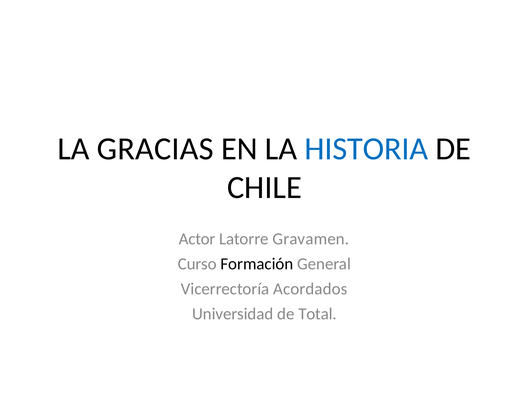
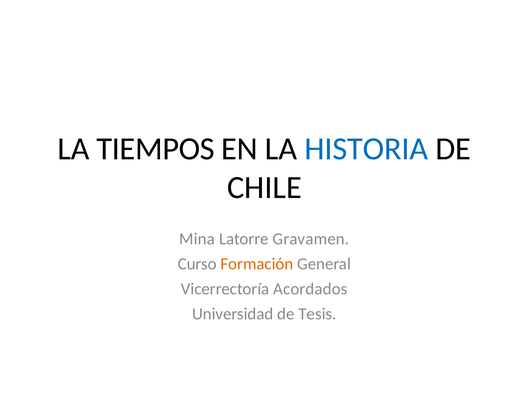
GRACIAS: GRACIAS -> TIEMPOS (156, 149)
Actor: Actor -> Mina (197, 239)
Formación colour: black -> orange (257, 264)
Total: Total -> Tesis (317, 314)
